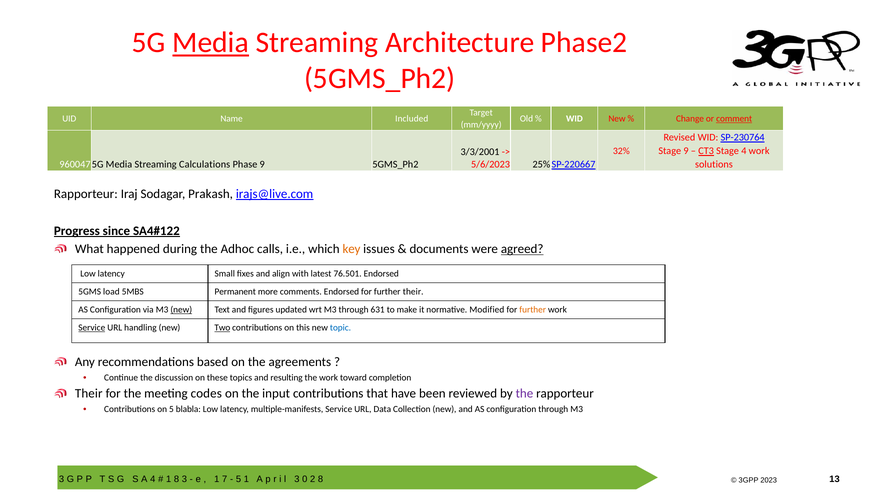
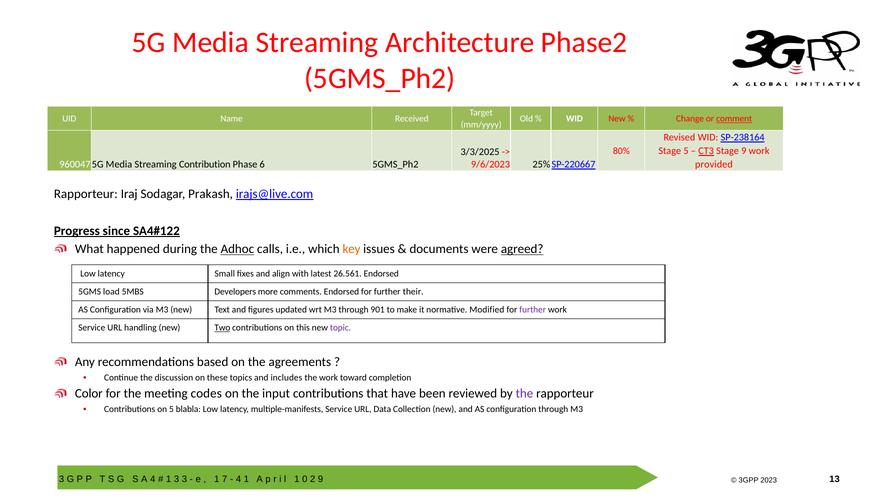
Media underline: present -> none (211, 43)
Included: Included -> Received (412, 119)
SP-230764: SP-230764 -> SP-238164 (743, 137)
Stage 9: 9 -> 5 (686, 151)
Stage 4: 4 -> 9 (744, 151)
32%: 32% -> 80% (621, 151)
3/3/2001: 3/3/2001 -> 3/3/2025 (480, 152)
Calculations: Calculations -> Contribution (205, 164)
Phase 9: 9 -> 6 (262, 164)
5/6/2023: 5/6/2023 -> 9/6/2023 (491, 164)
solutions: solutions -> provided (714, 164)
Adhoc underline: none -> present (237, 249)
76.501: 76.501 -> 26.561 (348, 274)
Permanent: Permanent -> Developers (235, 292)
new underline: present -> none (181, 310)
631: 631 -> 901 (378, 310)
further colour: orange -> purple (533, 310)
Service underline: present -> none (92, 328)
topic colour: blue -> purple (340, 328)
resulting: resulting -> includes (286, 378)
Their: Their -> Color (89, 393)
8: 8 -> 3 (177, 479)
5: 5 -> 4 (238, 479)
3: 3 -> 1 (297, 479)
2 8: 8 -> 9 (321, 479)
